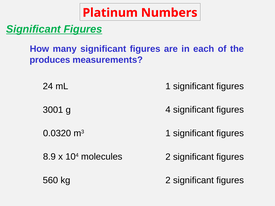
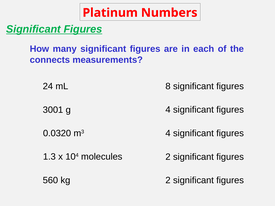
produces: produces -> connects (50, 60)
mL 1: 1 -> 8 (168, 86)
m3 1: 1 -> 4 (168, 133)
8.9: 8.9 -> 1.3 (49, 157)
